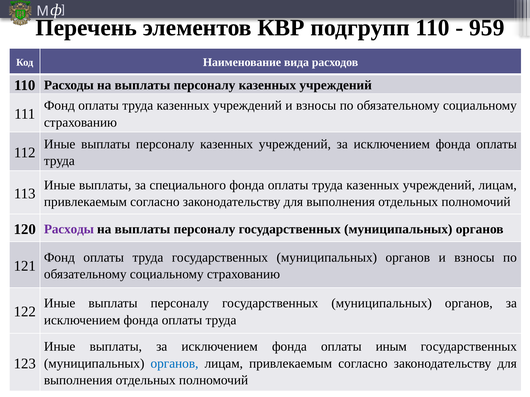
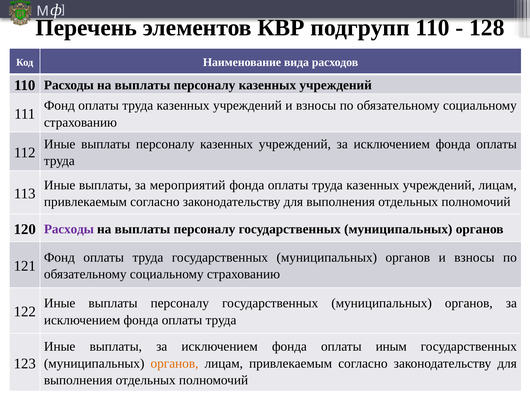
959: 959 -> 128 (487, 28)
специального: специального -> мероприятий (188, 185)
органов colour: blue -> orange (175, 364)
